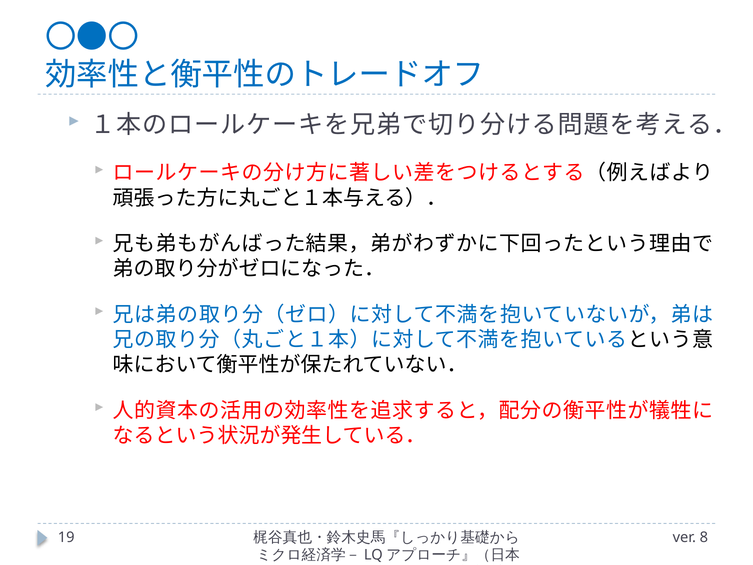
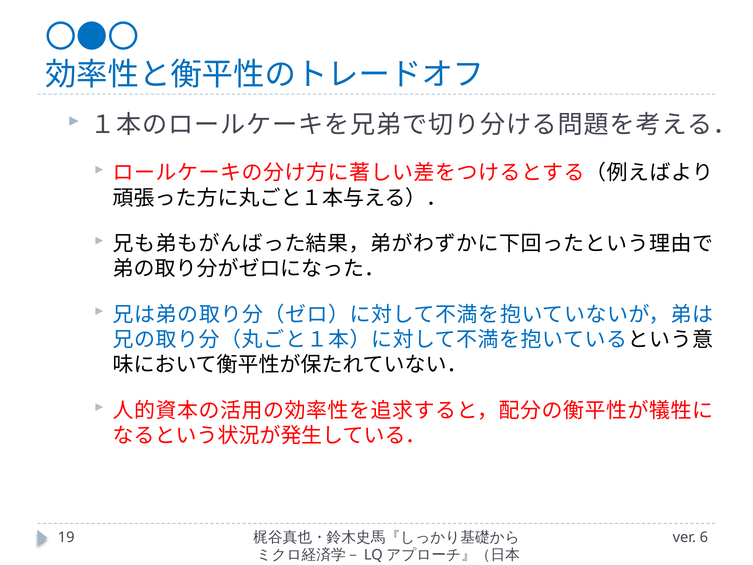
8: 8 -> 6 (704, 537)
